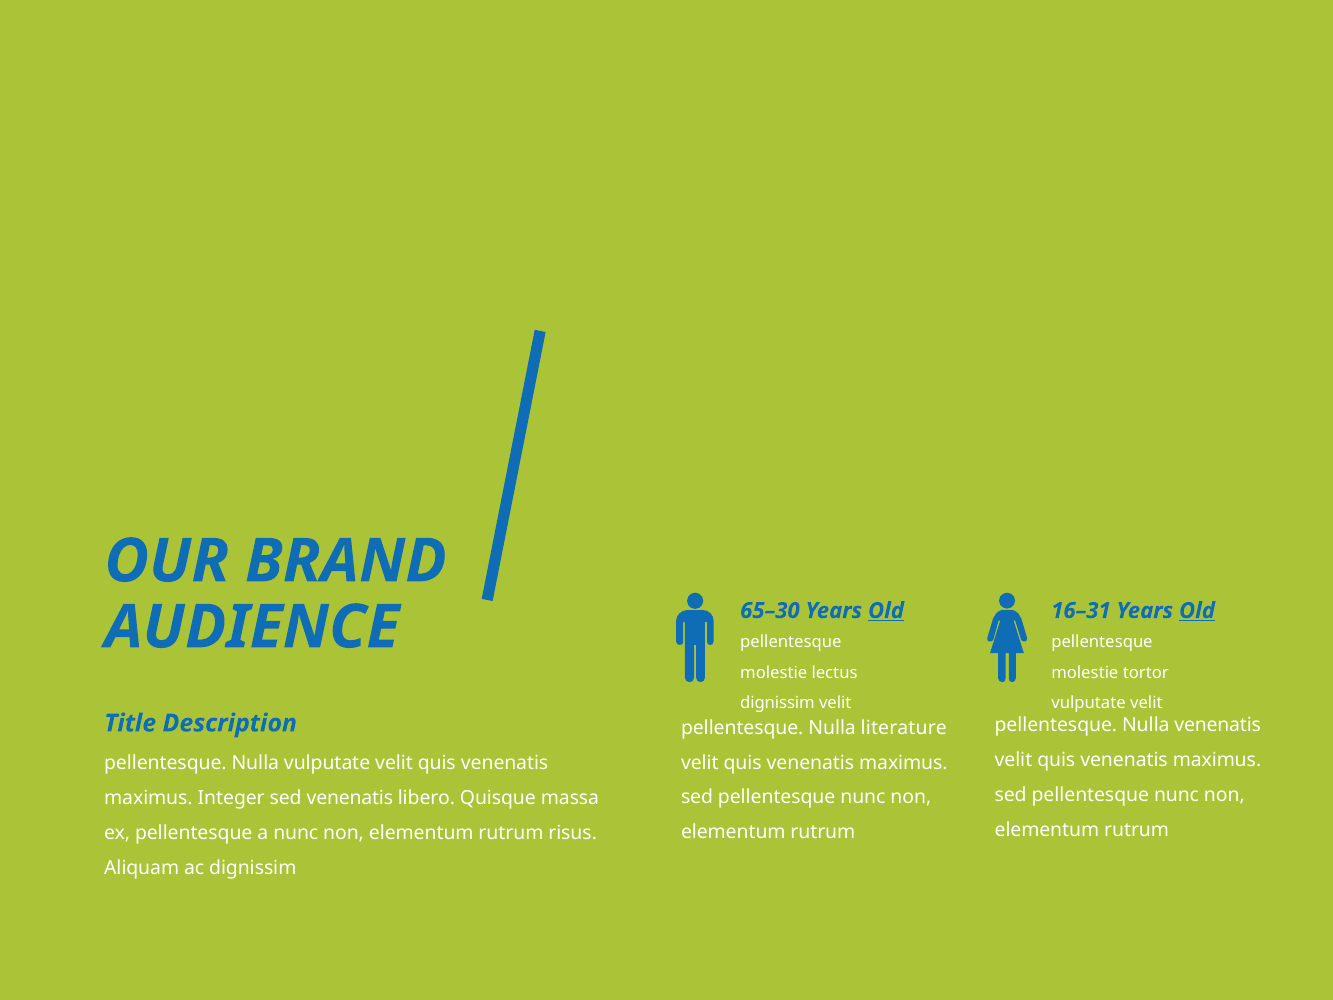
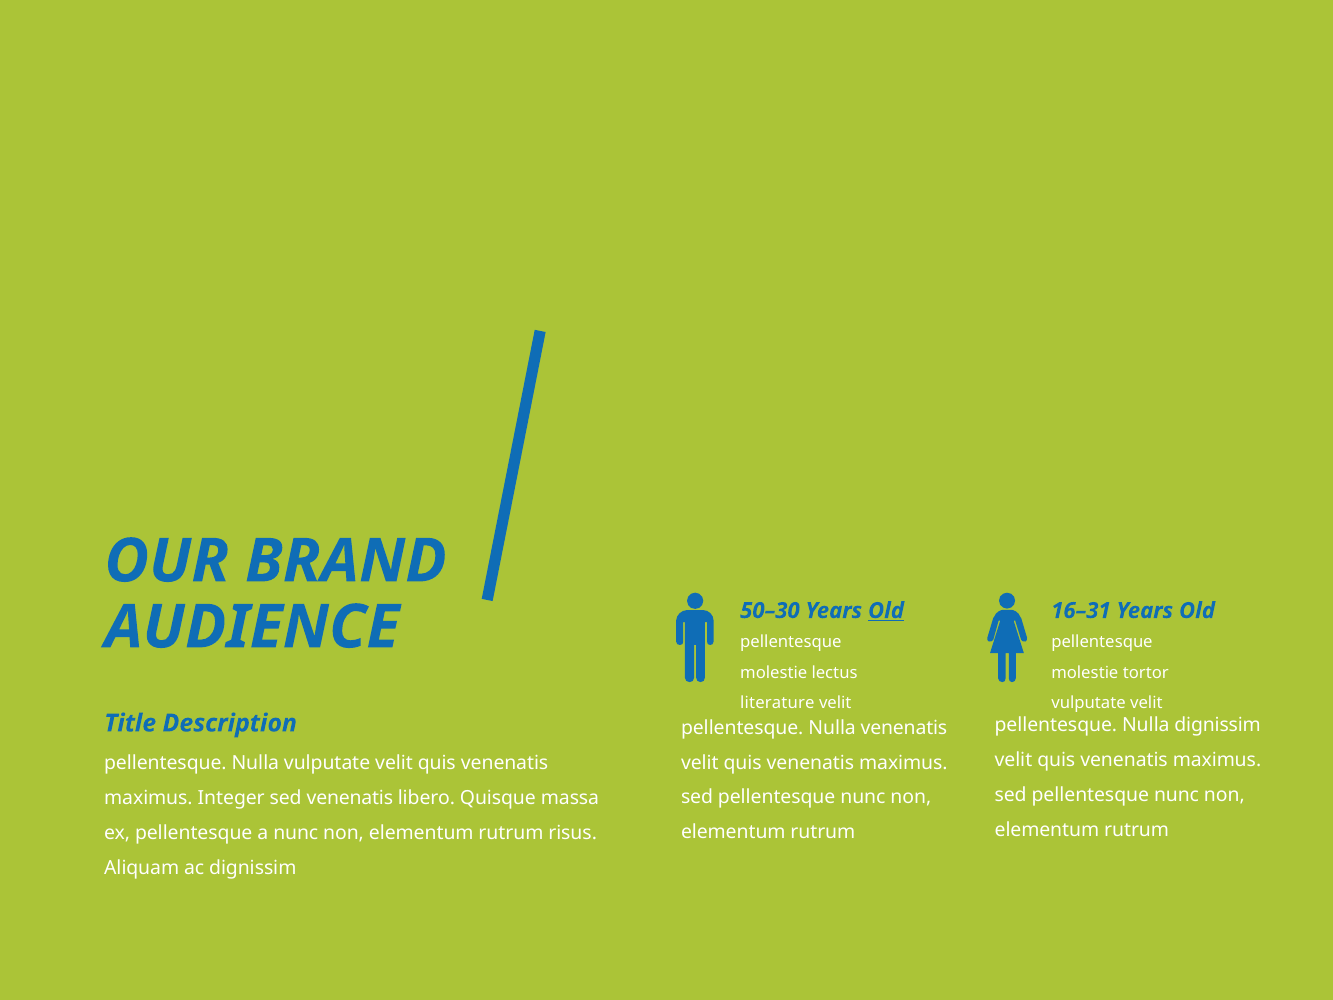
65–30: 65–30 -> 50–30 (770, 611)
Old underline: present -> none (1197, 611)
dignissim: dignissim -> literature (777, 702)
Nulla venenatis: venenatis -> dignissim (1218, 725)
Nulla literature: literature -> venenatis (904, 727)
